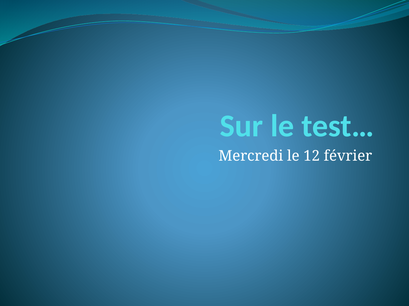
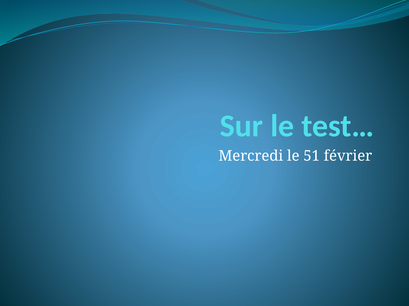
12: 12 -> 51 (312, 156)
